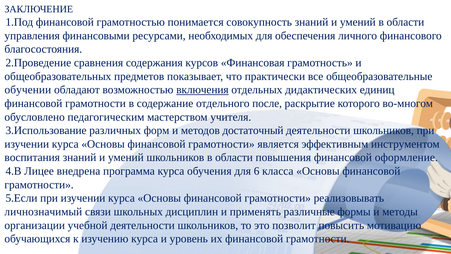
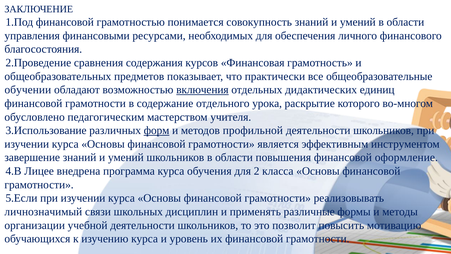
после: после -> урока (267, 103)
форм underline: none -> present (157, 130)
достаточный: достаточный -> профильной (253, 130)
воспитания: воспитания -> завершение (32, 157)
6: 6 -> 2 (257, 171)
